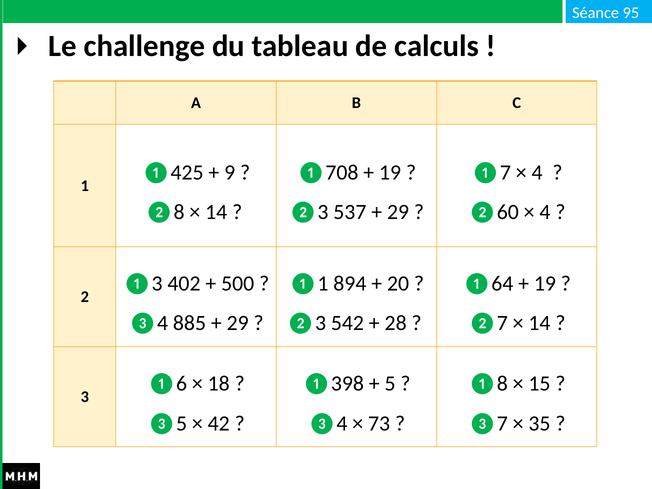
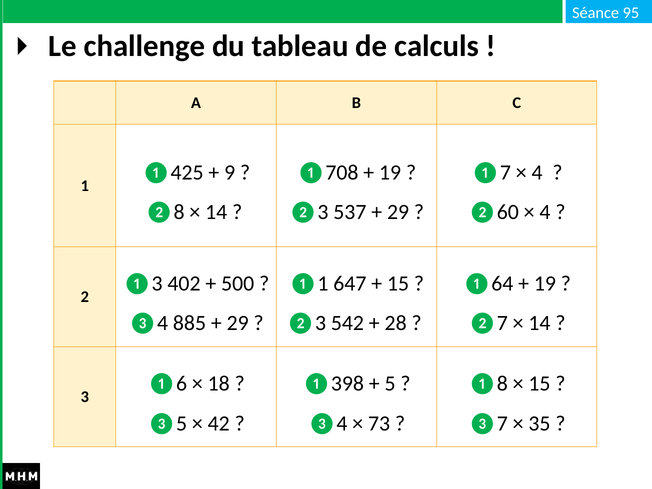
894: 894 -> 647 (350, 284)
20: 20 -> 15 (398, 284)
